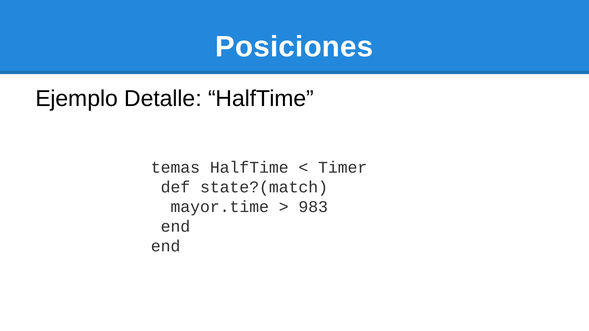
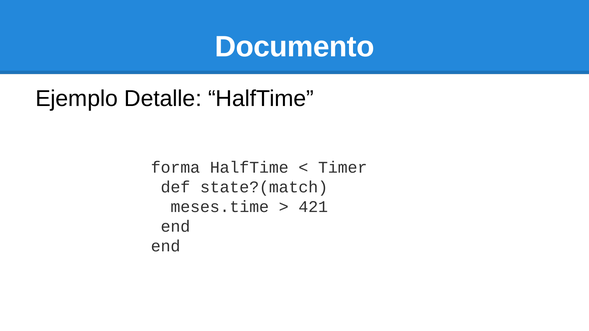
Posiciones: Posiciones -> Documento (295, 47)
temas: temas -> forma (175, 168)
mayor.time: mayor.time -> meses.time (220, 207)
983: 983 -> 421 (313, 207)
